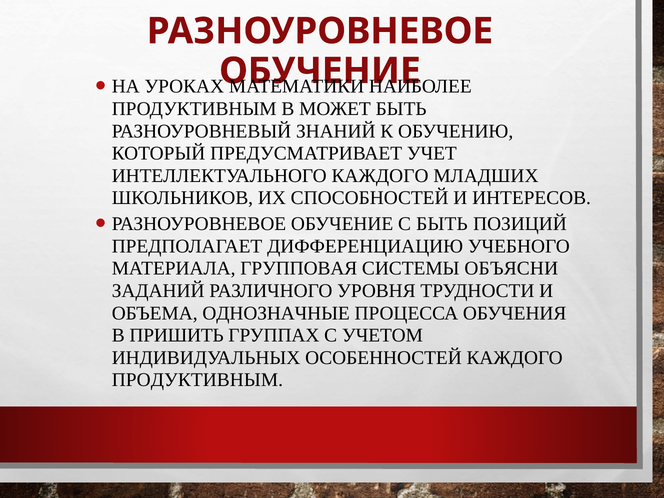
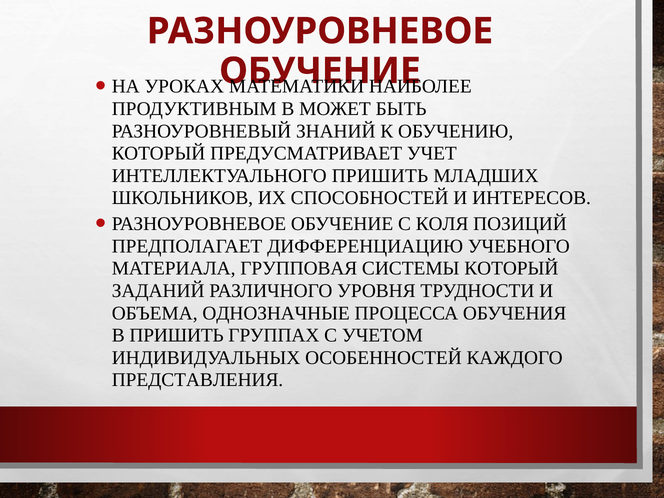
ИНТЕЛЛЕКТУАЛЬНОГО КАЖДОГО: КАЖДОГО -> ПРИШИТЬ (380, 176)
С БЫТЬ: БЫТЬ -> КОЛЯ (442, 224)
СИСТЕМЫ ОБЪЯСНИ: ОБЪЯСНИ -> КОТОРЫЙ (511, 269)
ПРОДУКТИВНЫМ: ПРОДУКТИВНЫМ -> ПРЕДСТАВЛЕНИЯ (197, 380)
